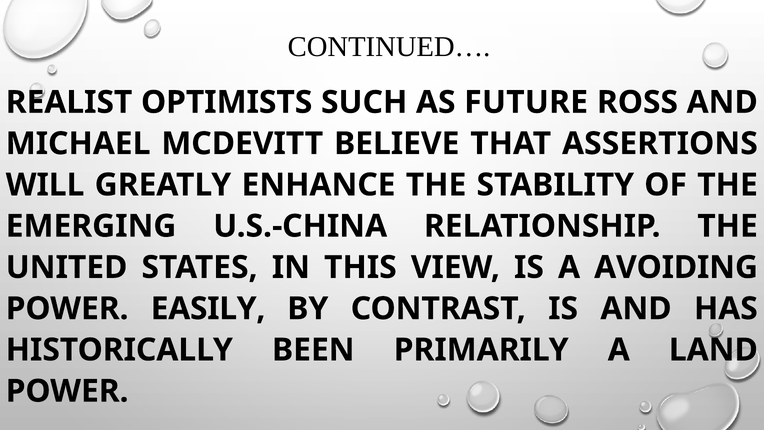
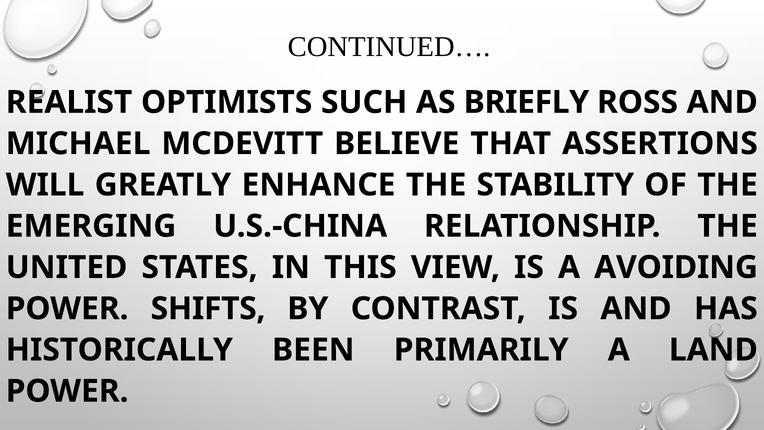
FUTURE: FUTURE -> BRIEFLY (526, 102)
EASILY: EASILY -> SHIFTS (208, 308)
